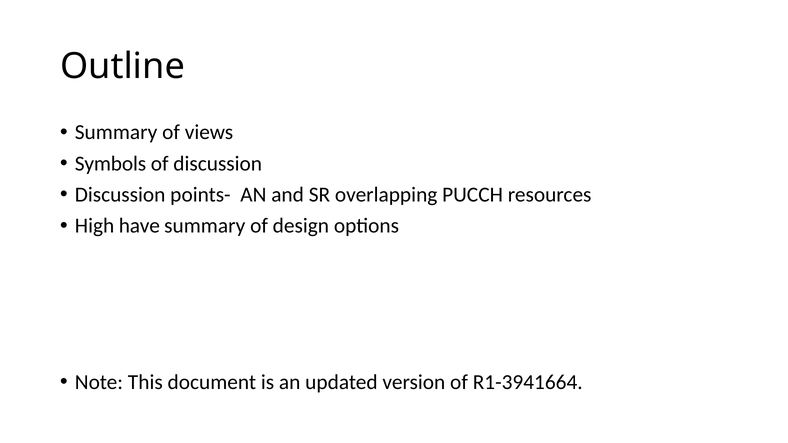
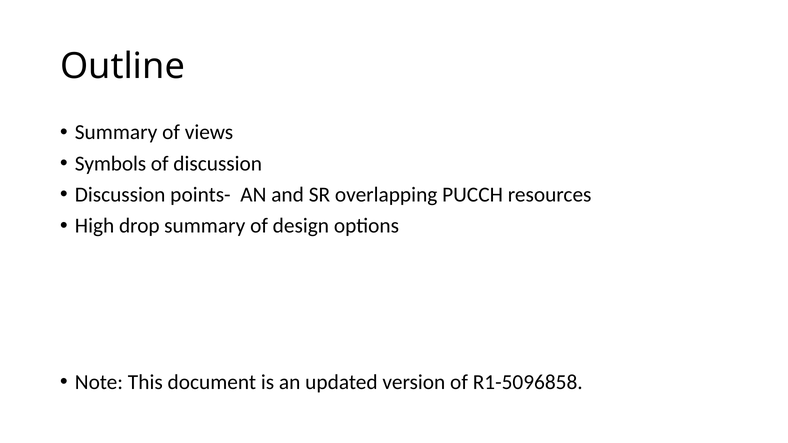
have: have -> drop (139, 226)
R1-3941664: R1-3941664 -> R1-5096858 (528, 382)
